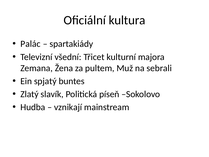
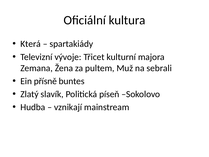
Palác: Palác -> Která (31, 44)
všední: všední -> vývoje (68, 57)
spjatý: spjatý -> přísně (45, 81)
